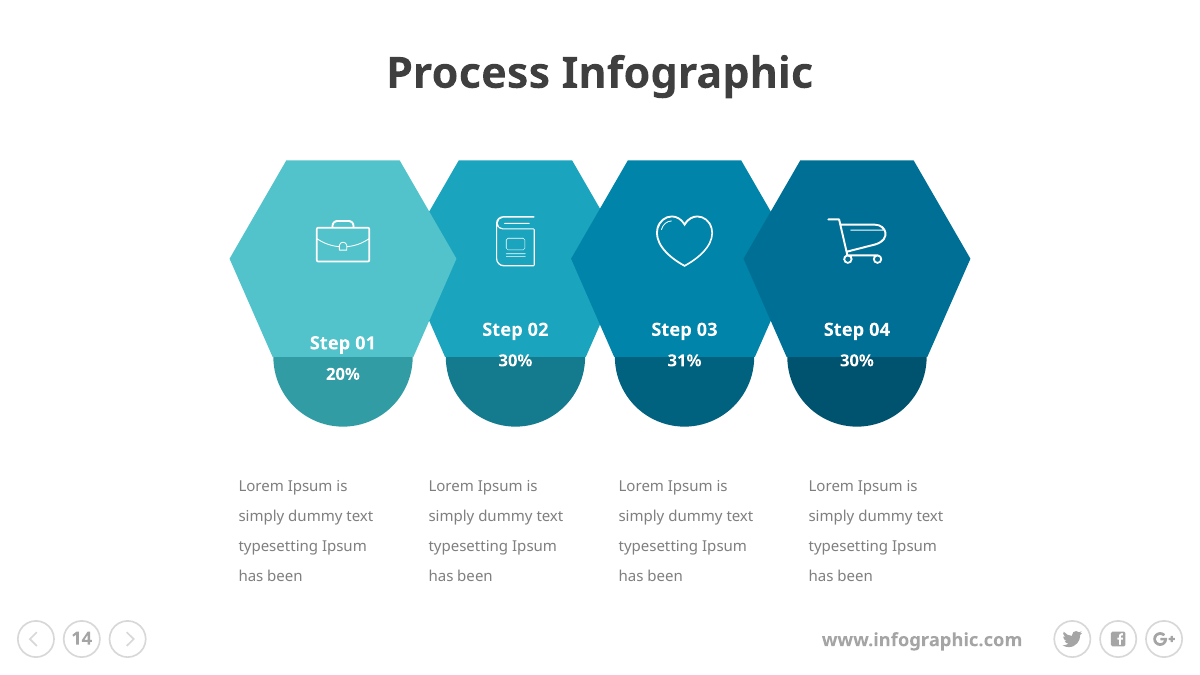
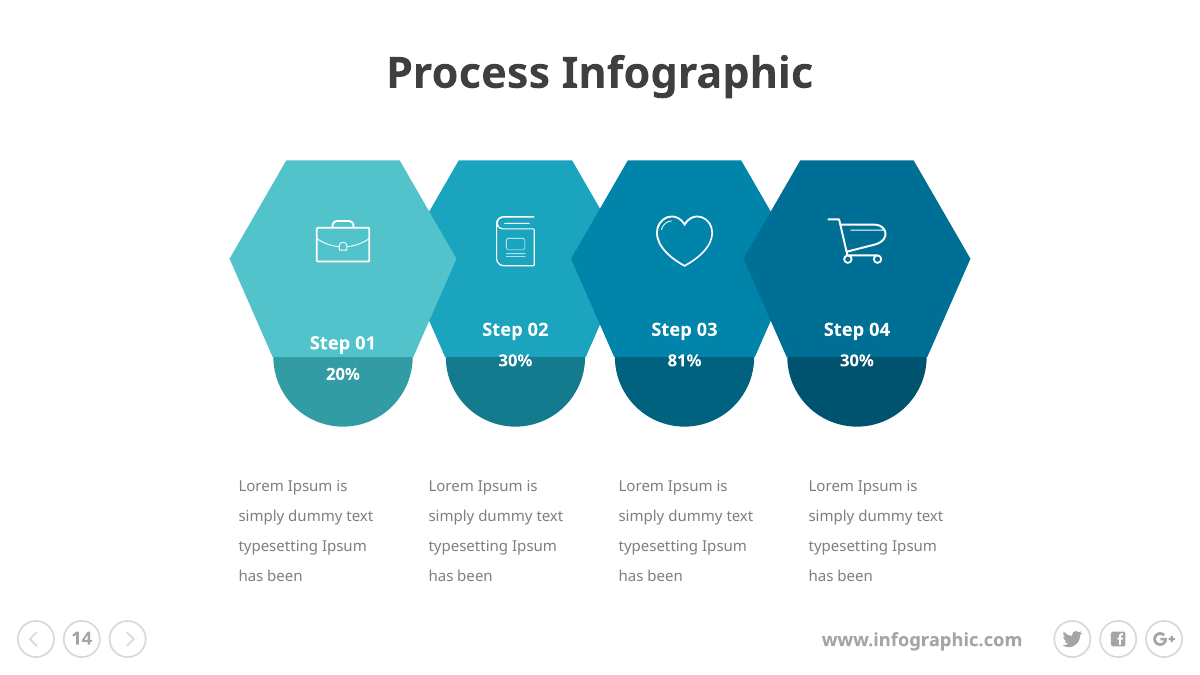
31%: 31% -> 81% (685, 361)
